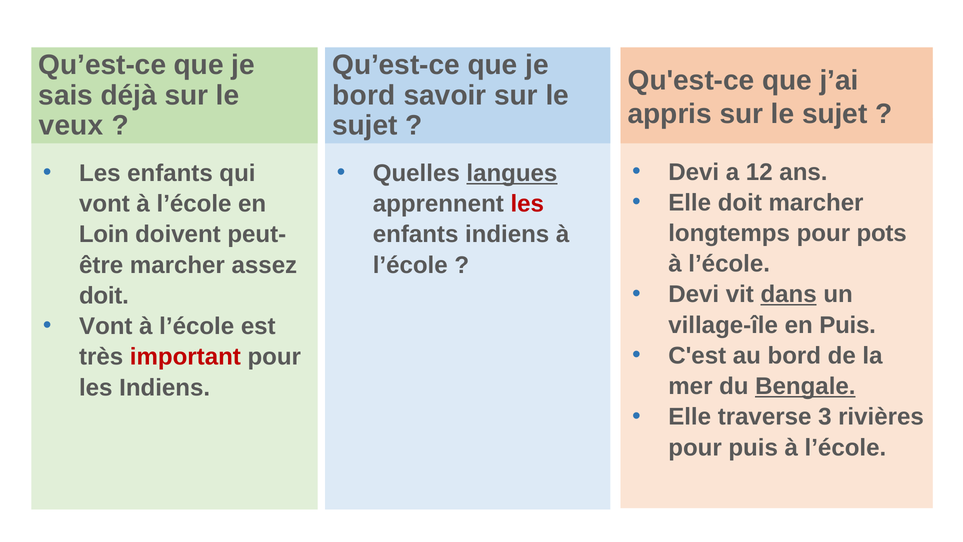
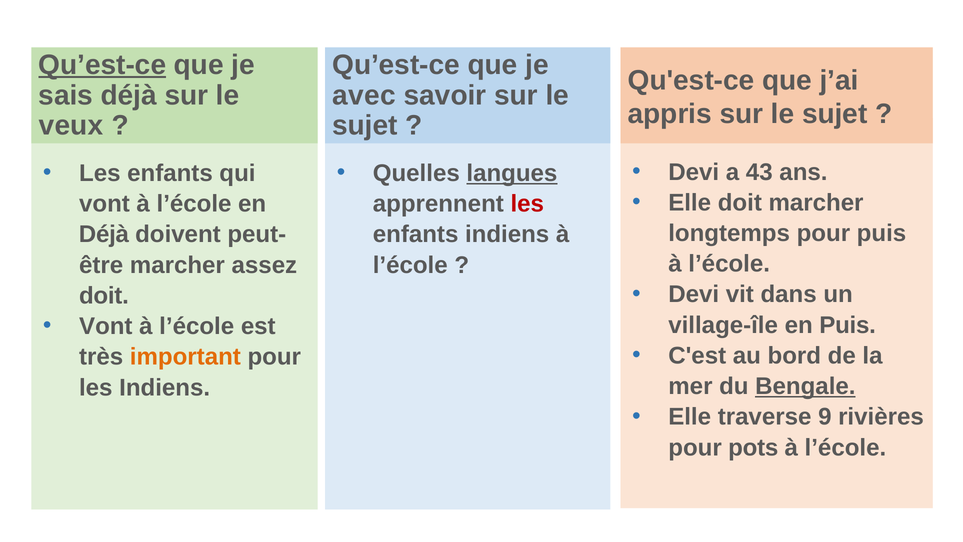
Qu’est-ce underline: none -> present (102, 65)
bord: bord -> avec (364, 95)
12: 12 -> 43 (759, 172)
pour pots: pots -> puis (882, 233)
Loin: Loin -> Déjà (104, 234)
dans underline: present -> none (789, 294)
important colour: red -> orange (185, 357)
3: 3 -> 9 (825, 417)
pour puis: puis -> pots (753, 447)
